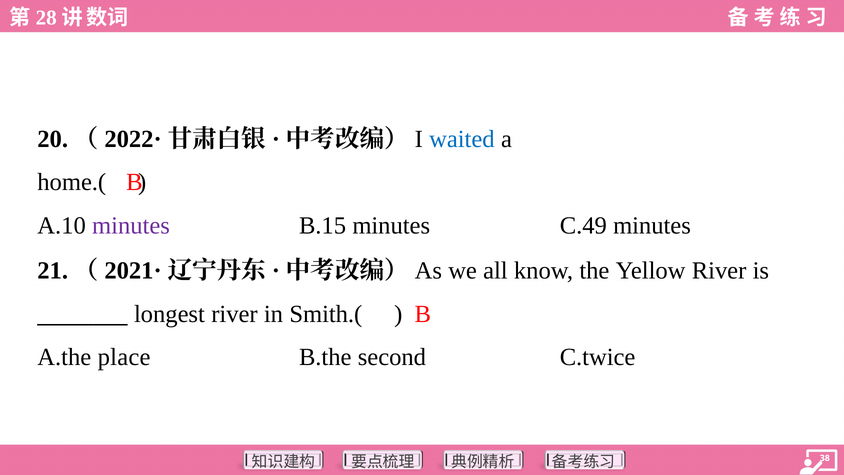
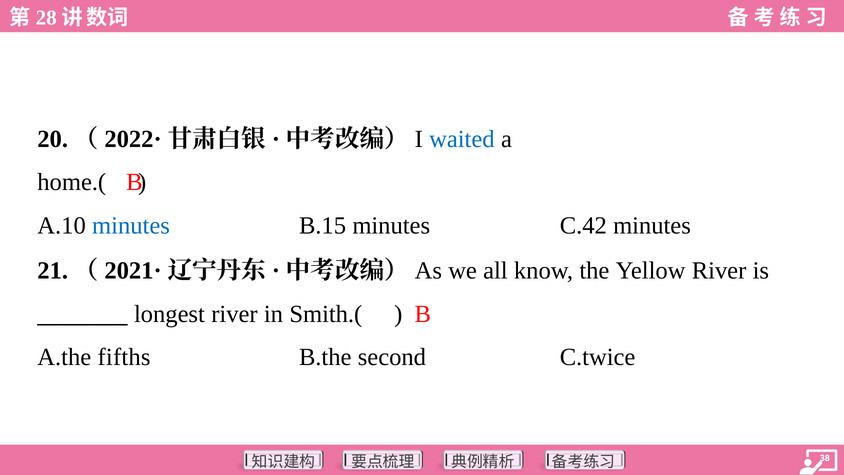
minutes colour: purple -> blue (131, 225)
C.49: C.49 -> C.42 (583, 225)
place: place -> fifths (124, 357)
